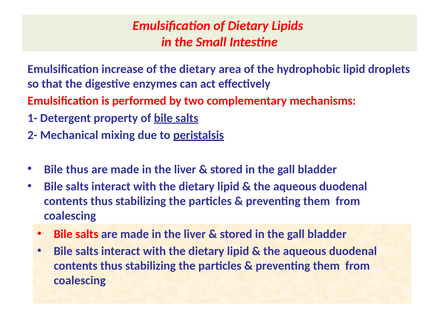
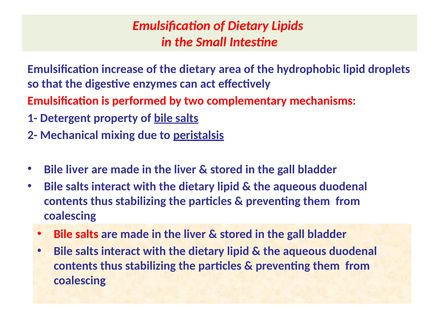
Bile thus: thus -> liver (77, 169)
